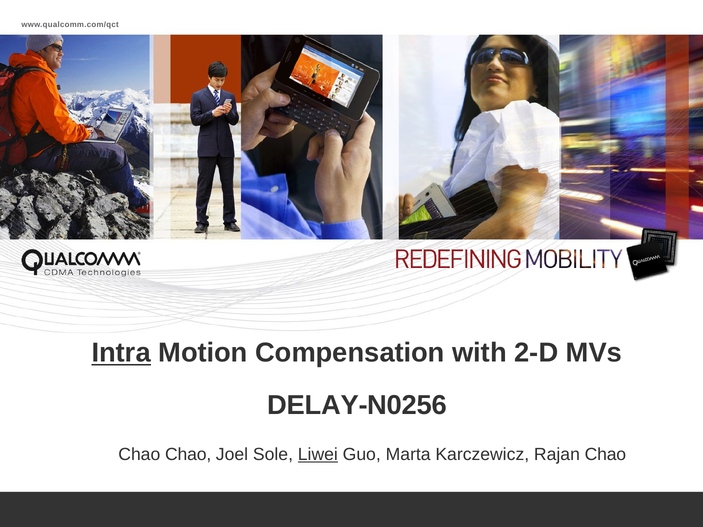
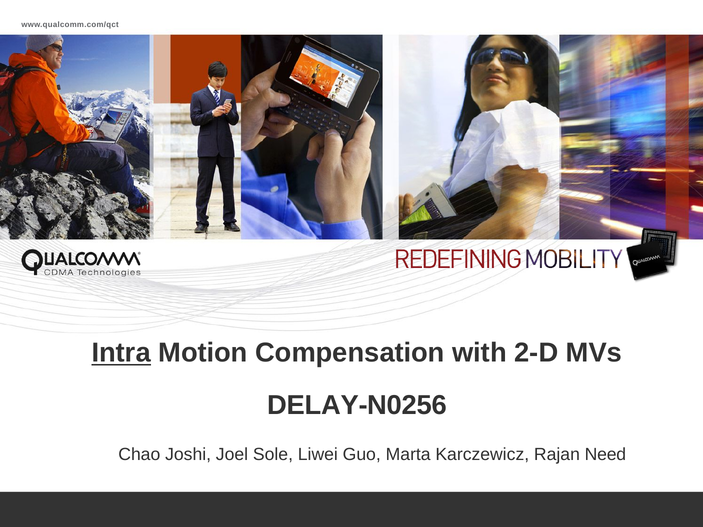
Chao Chao: Chao -> Joshi (188, 455)
Liwei underline: present -> none (318, 455)
Rajan Chao: Chao -> Need (605, 455)
